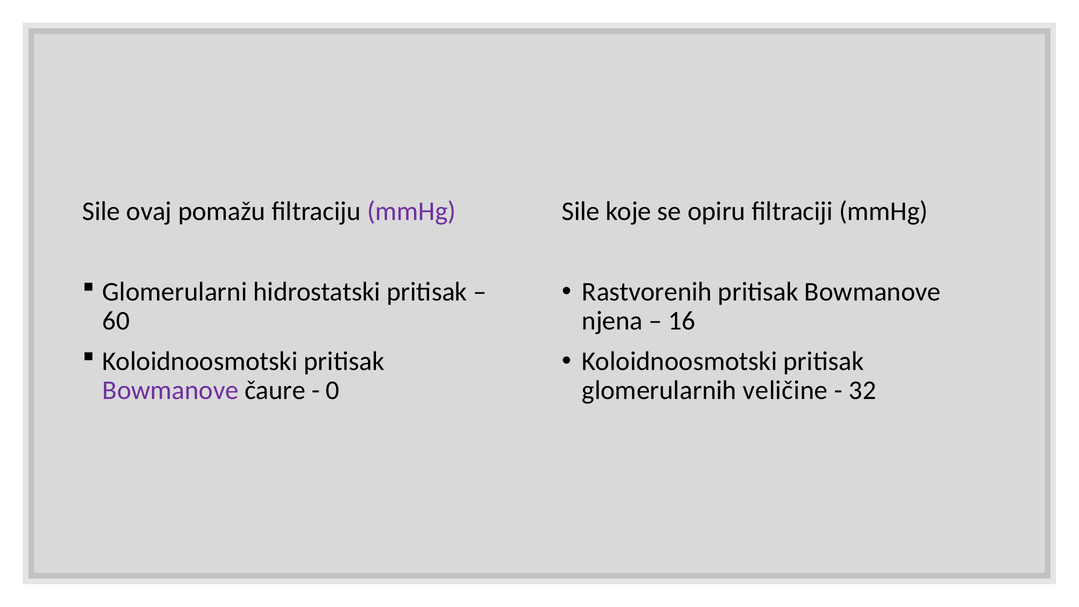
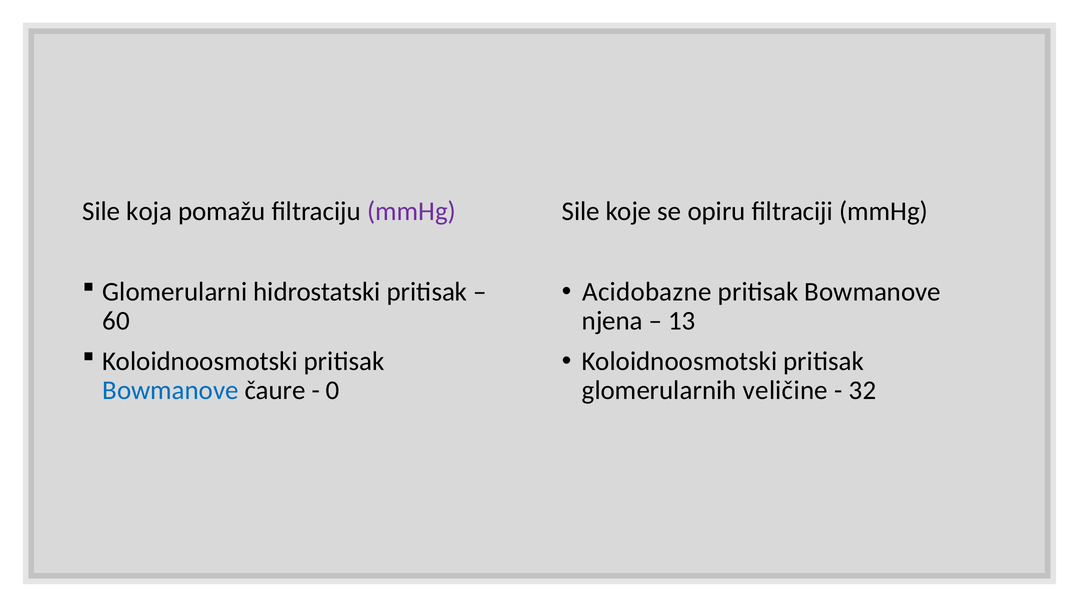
ovaj: ovaj -> koja (149, 211)
Rastvorenih: Rastvorenih -> Acidobazne (647, 292)
16: 16 -> 13 (682, 321)
Bowmanove colour: purple -> blue (171, 390)
